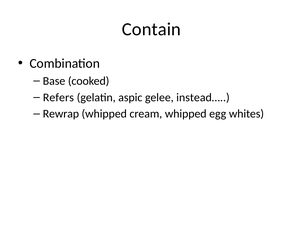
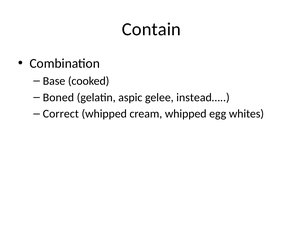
Refers: Refers -> Boned (58, 97)
Rewrap: Rewrap -> Correct (61, 114)
